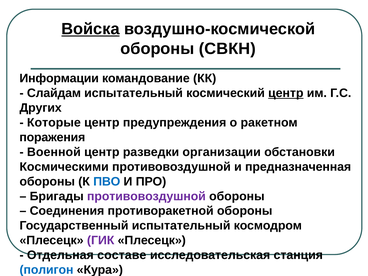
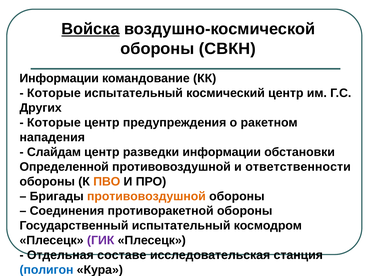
Слайдам: Слайдам -> Которые (54, 93)
центр underline: present -> none (286, 93)
поражения: поражения -> нападения (52, 137)
Военной: Военной -> Слайдам (54, 152)
разведки организации: организации -> информации (222, 152)
Космическими: Космическими -> Определенной (64, 167)
предназначенная: предназначенная -> ответственности (298, 167)
ПВО colour: blue -> orange (107, 181)
противовоздушной colour: purple -> orange (146, 196)
